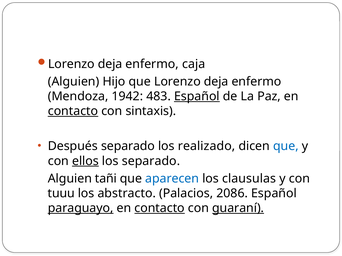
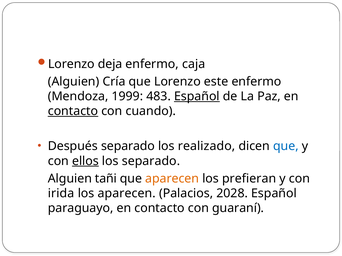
Hijo: Hijo -> Cría (114, 82)
que Lorenzo deja: deja -> este (216, 82)
1942: 1942 -> 1999 (127, 96)
sintaxis: sintaxis -> cuando (151, 111)
aparecen colour: blue -> orange (172, 179)
clausulas: clausulas -> prefieran (249, 179)
tuuu: tuuu -> irida (61, 194)
los abstracto: abstracto -> aparecen (127, 194)
2086: 2086 -> 2028 (232, 194)
paraguayo underline: present -> none (81, 208)
contacto underline: present -> none (160, 208)
guaraní underline: present -> none (238, 208)
